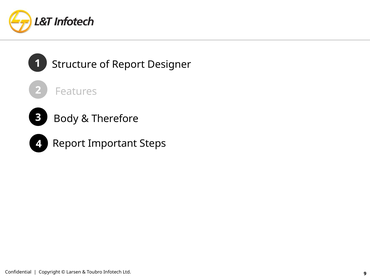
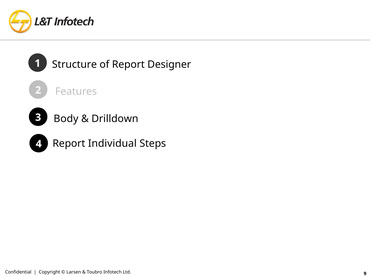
Therefore: Therefore -> Drilldown (115, 119)
Important: Important -> Individual (112, 144)
